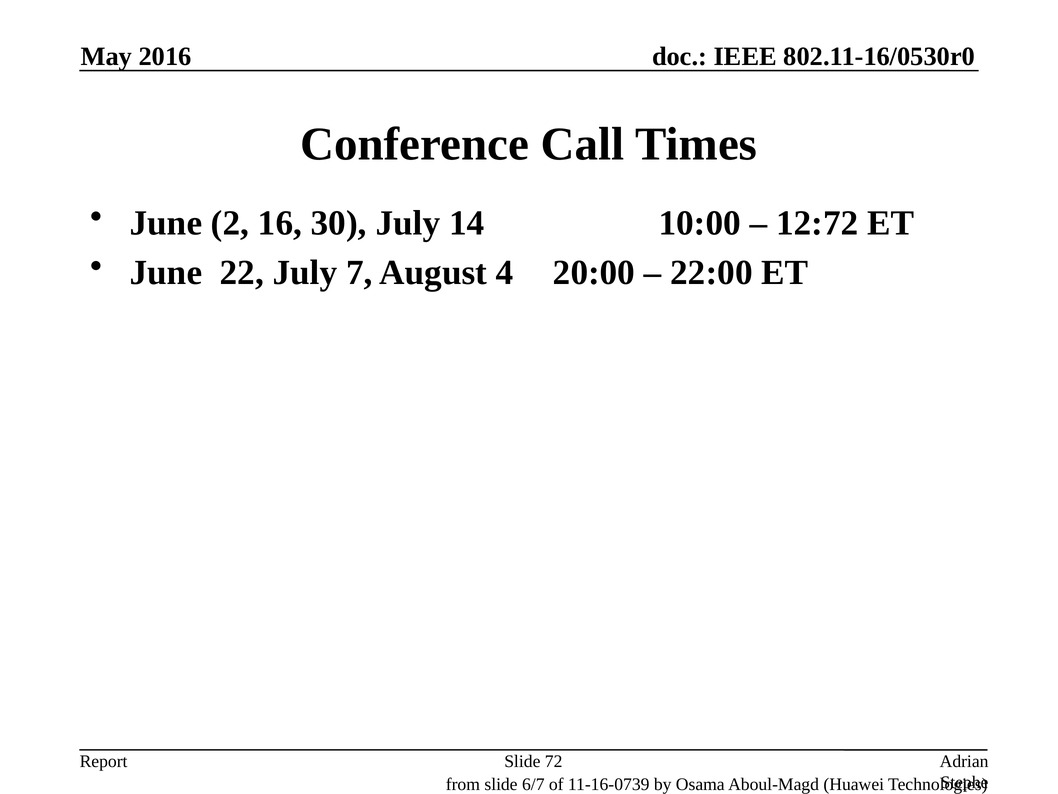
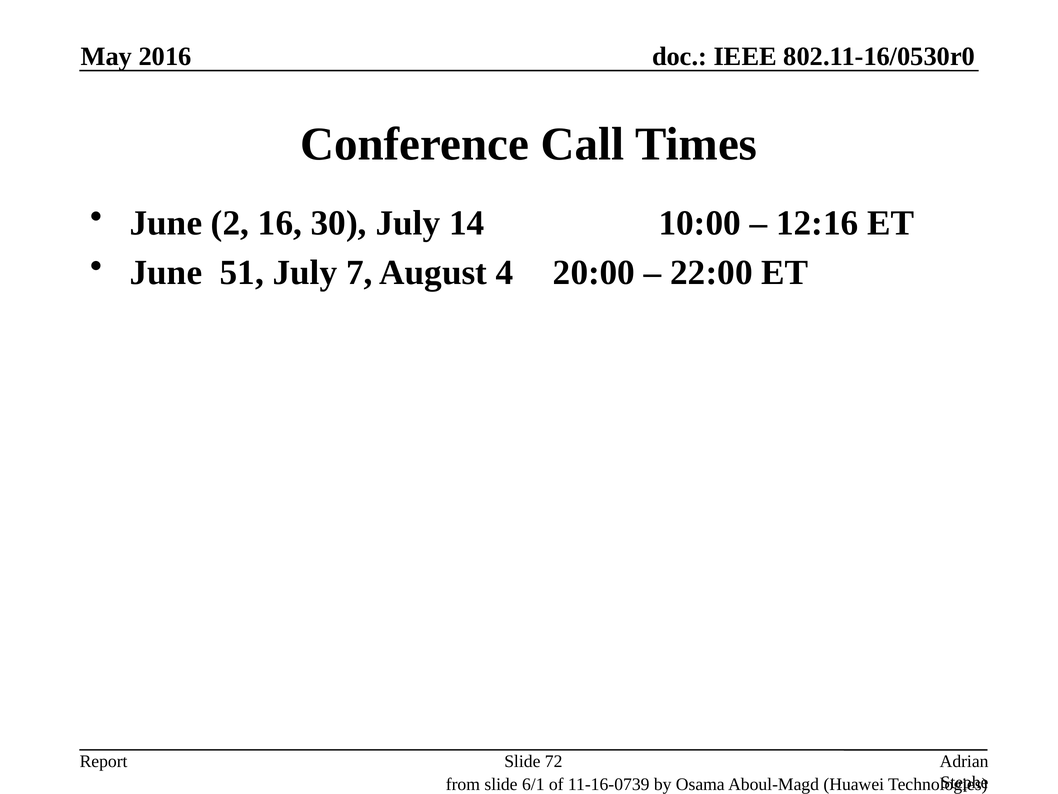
12:72: 12:72 -> 12:16 (817, 223)
22: 22 -> 51 (242, 272)
6/7: 6/7 -> 6/1 (533, 784)
